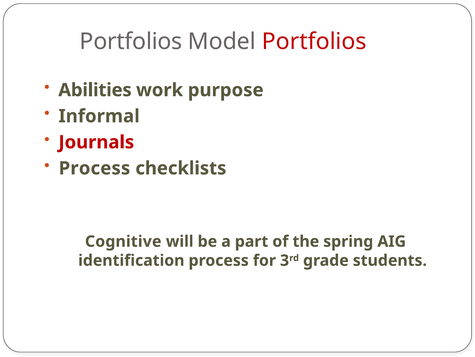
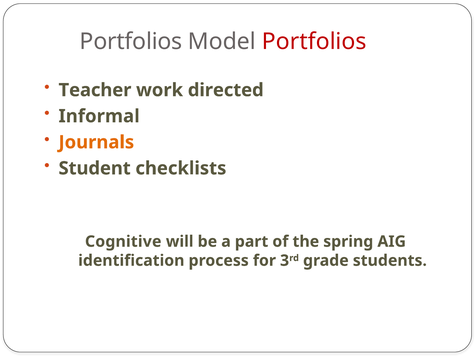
Abilities: Abilities -> Teacher (95, 90)
purpose: purpose -> directed (226, 90)
Journals colour: red -> orange (96, 142)
Process: Process -> Student (95, 168)
